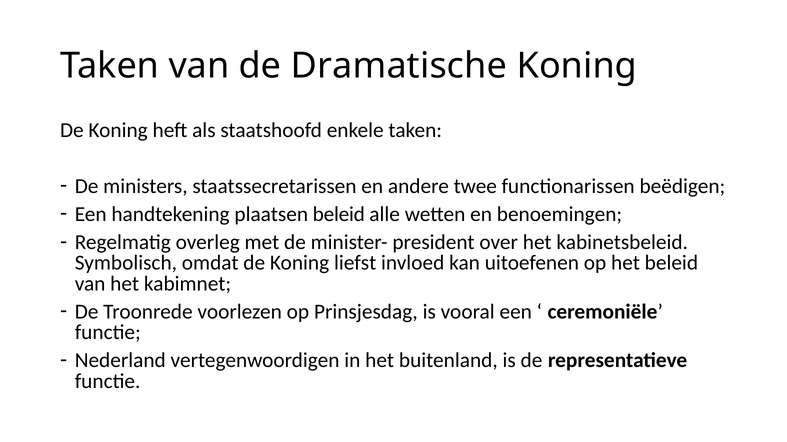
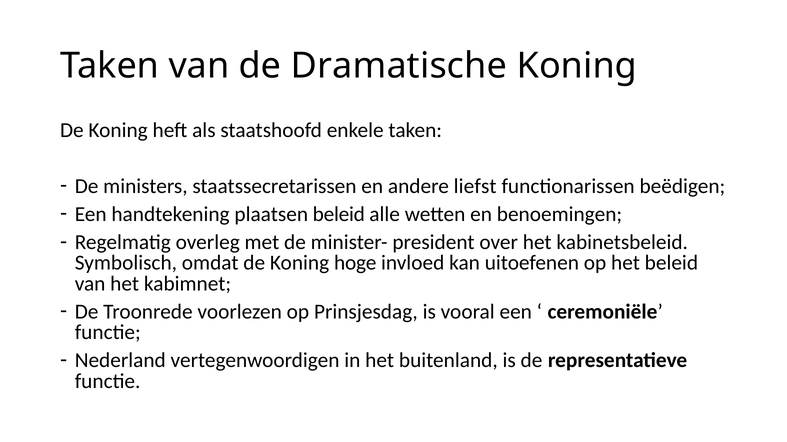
twee: twee -> liefst (475, 186)
liefst: liefst -> hoge (355, 263)
